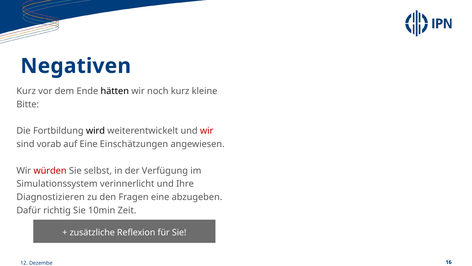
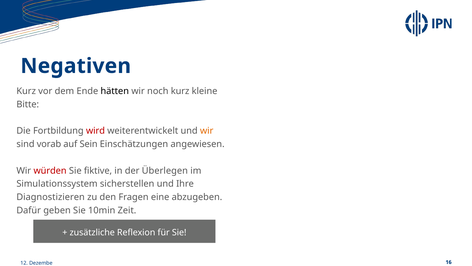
wird colour: black -> red (95, 131)
wir colour: red -> orange (207, 131)
auf Eine: Eine -> Sein (89, 144)
selbst: selbst -> fiktive (98, 170)
Verfügung: Verfügung -> Überlegen (165, 170)
verinnerlicht: verinnerlicht -> sicherstellen (127, 184)
richtig: richtig -> geben (57, 210)
